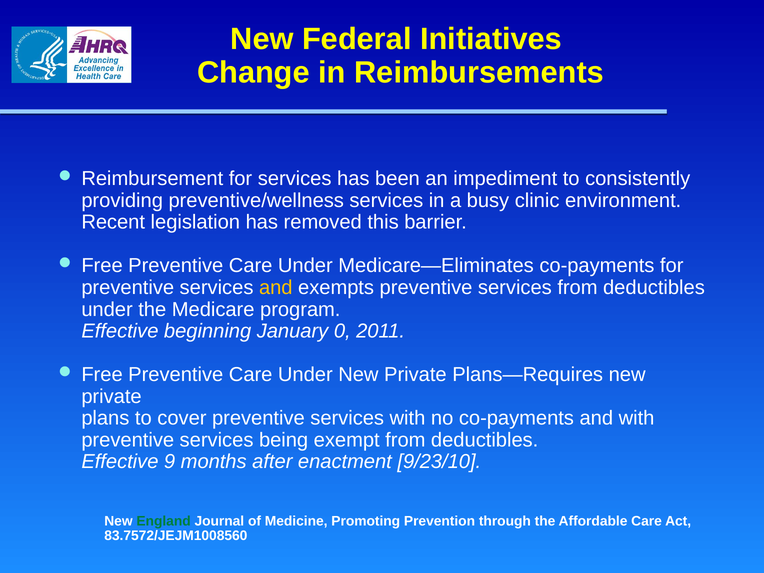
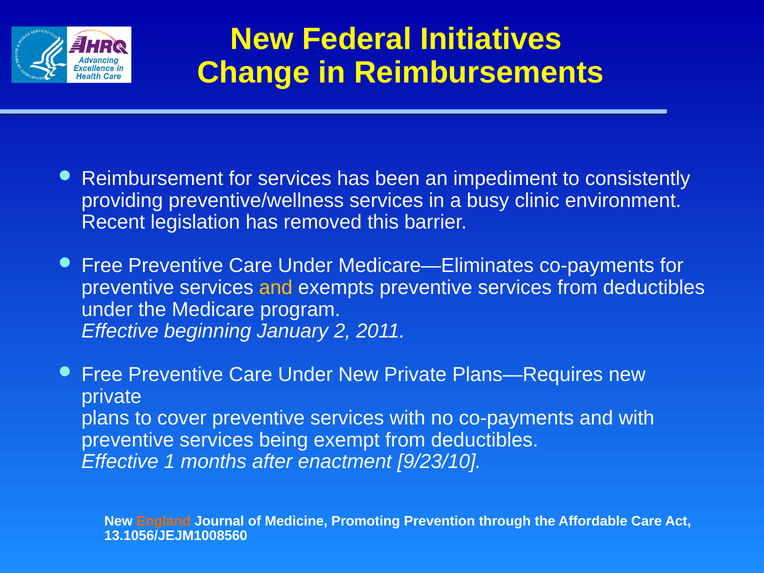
0: 0 -> 2 (342, 331)
9: 9 -> 1 (170, 462)
England colour: green -> orange (164, 521)
83.7572/JEJM1008560: 83.7572/JEJM1008560 -> 13.1056/JEJM1008560 (176, 536)
